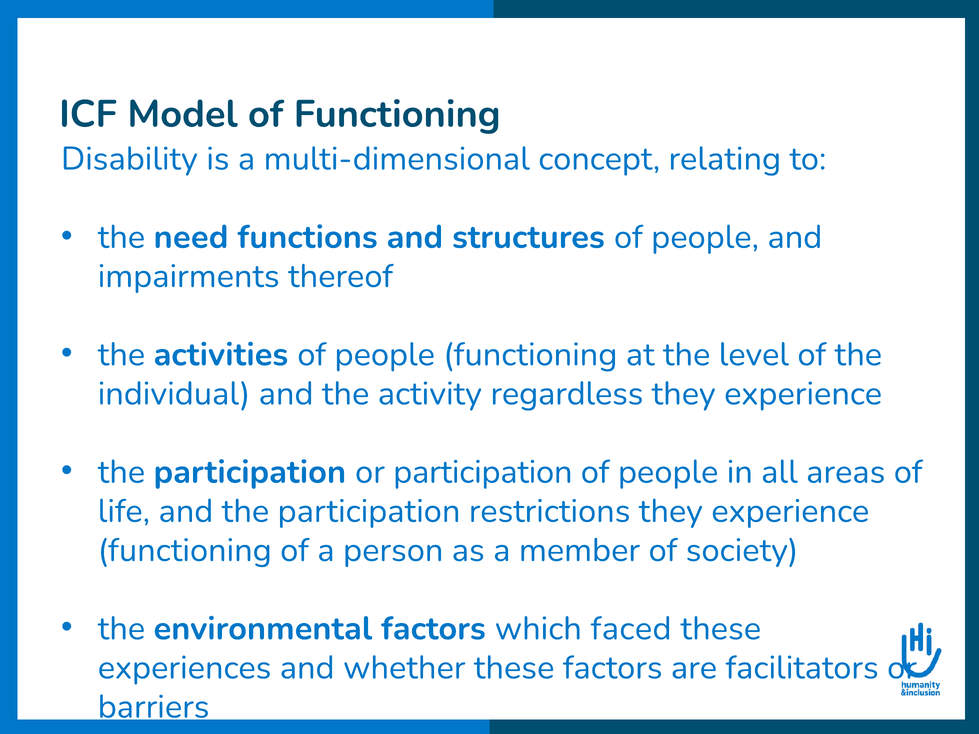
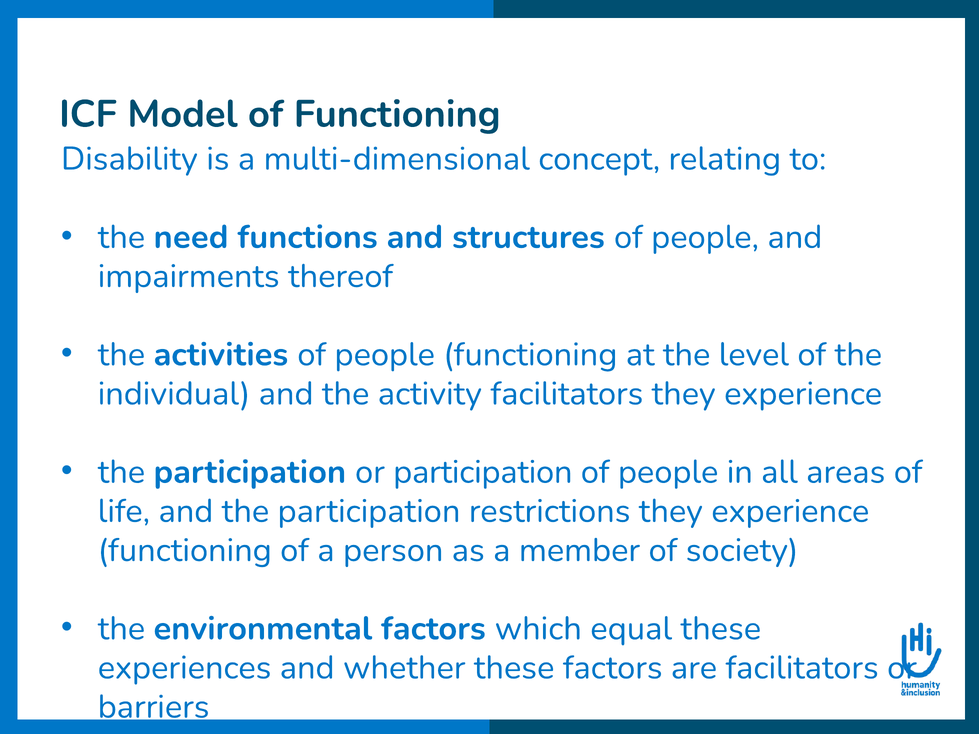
activity regardless: regardless -> facilitators (567, 394)
faced: faced -> equal (631, 629)
